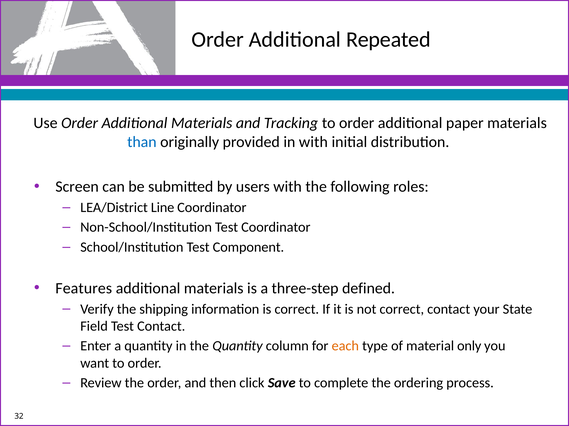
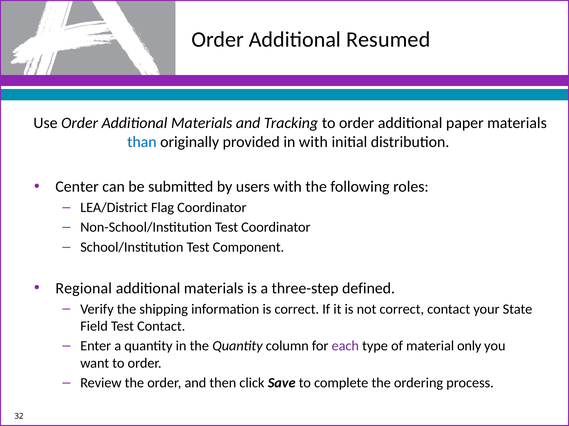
Repeated: Repeated -> Resumed (388, 39)
Screen: Screen -> Center (77, 187)
Line: Line -> Flag (163, 208)
Features: Features -> Regional (84, 289)
each colour: orange -> purple (345, 347)
